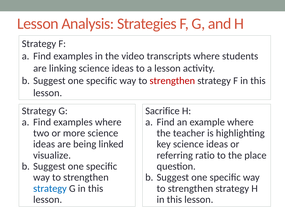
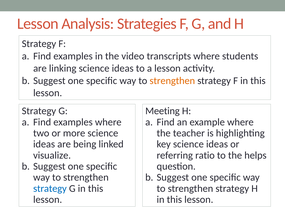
strengthen colour: red -> orange (172, 81)
Sacrifice: Sacrifice -> Meeting (162, 111)
place: place -> helps (255, 156)
